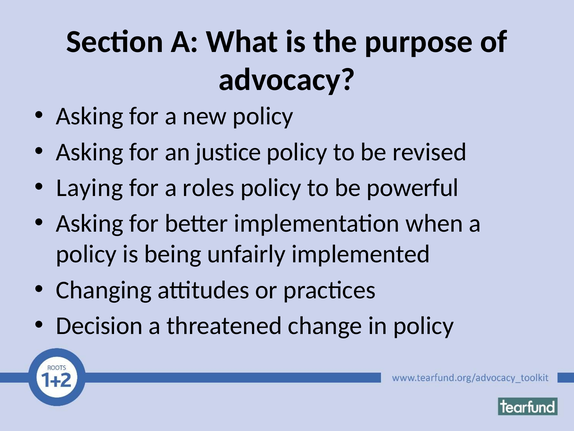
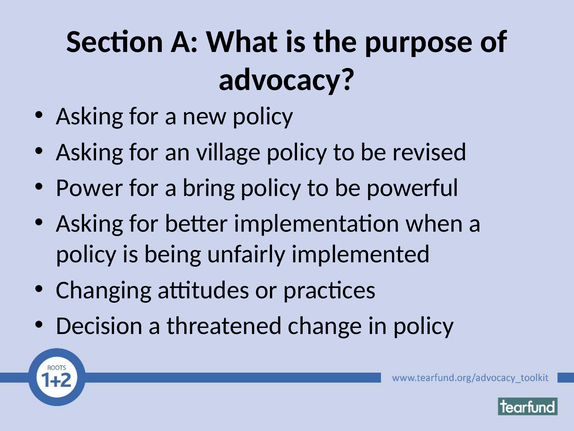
justice: justice -> village (228, 152)
Laying: Laying -> Power (90, 188)
roles: roles -> bring (209, 188)
